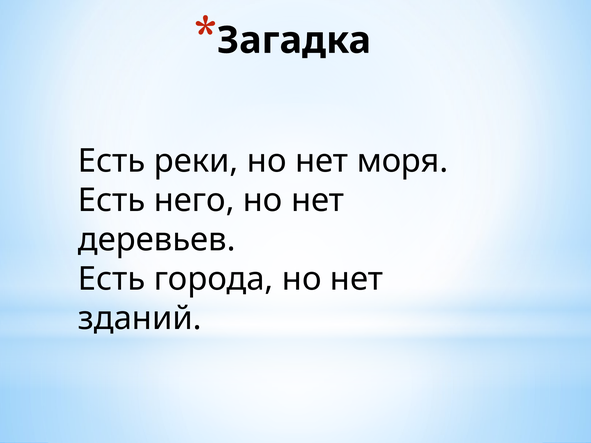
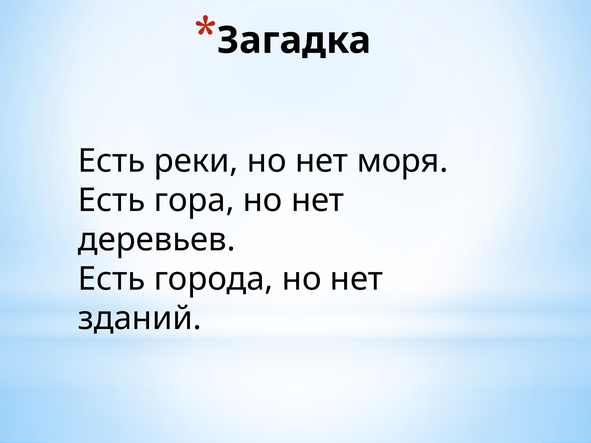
него: него -> гора (194, 200)
